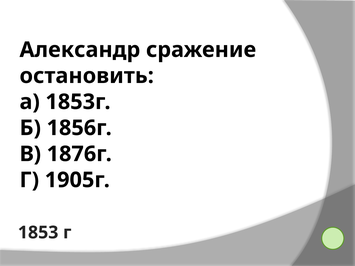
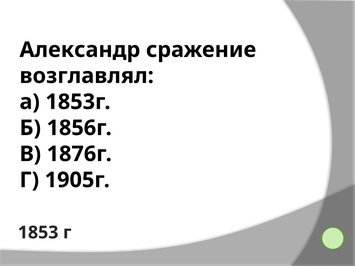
остановить: остановить -> возглавлял (87, 76)
